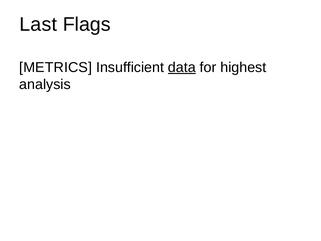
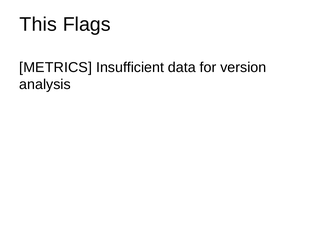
Last: Last -> This (38, 24)
data underline: present -> none (182, 67)
highest: highest -> version (243, 67)
